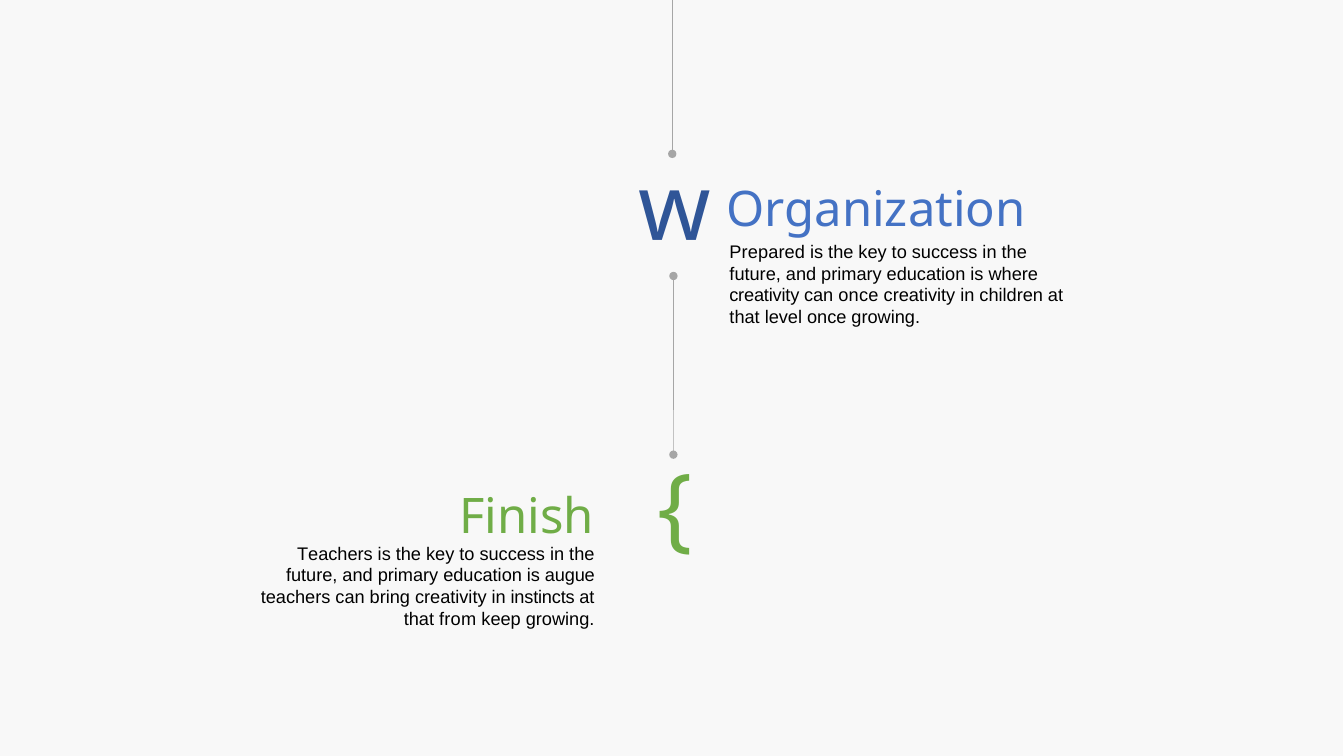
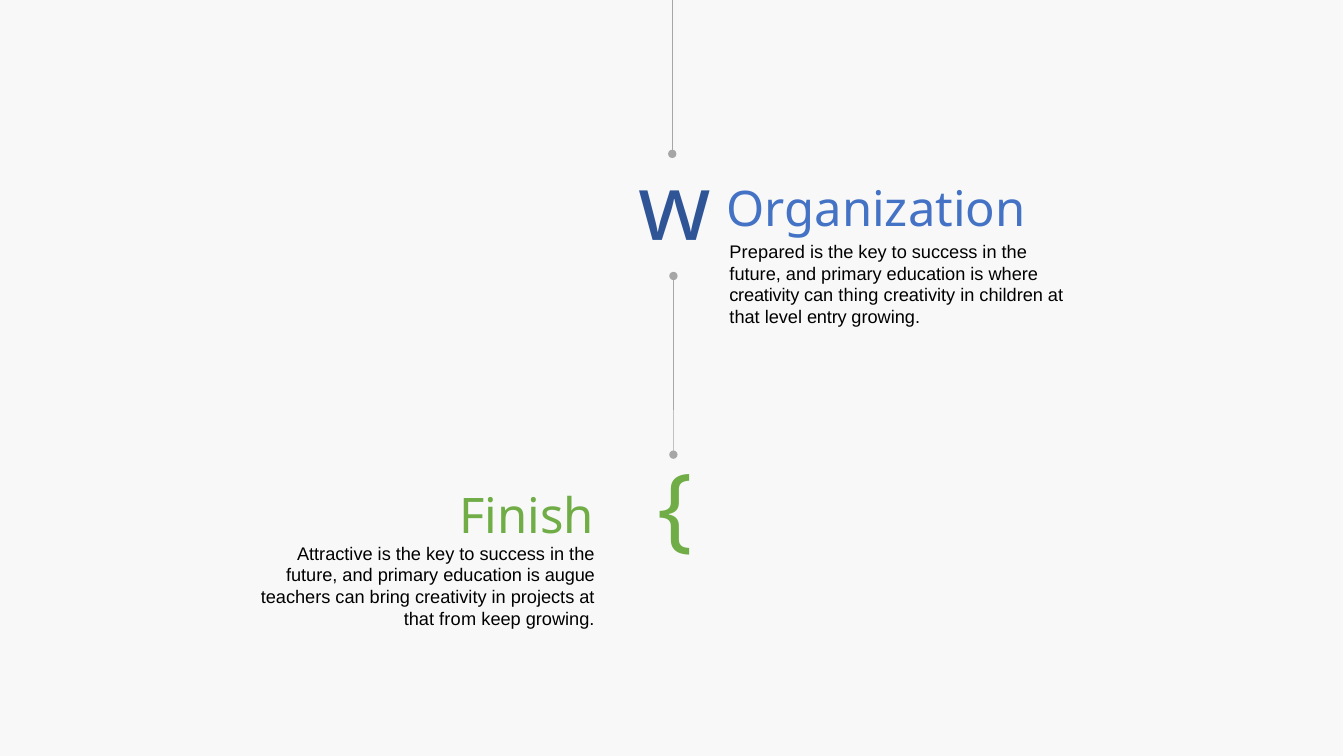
can once: once -> thing (858, 296)
level once: once -> entry (827, 317)
Teachers: Teachers -> Attractive (335, 554)
instincts: instincts -> projects (543, 597)
